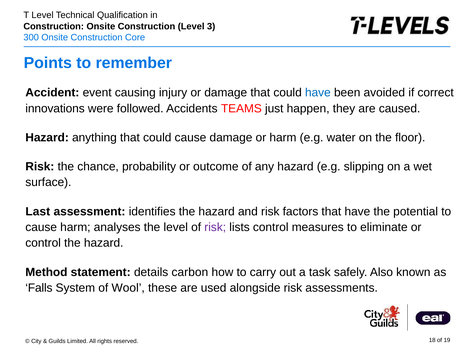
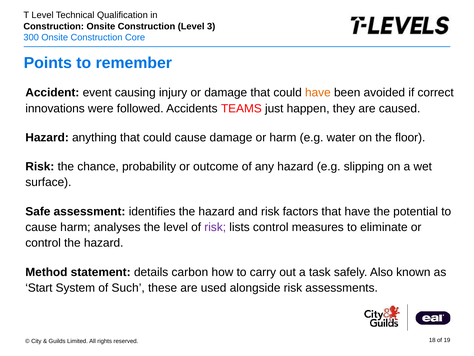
have colour: blue -> orange (318, 93)
Last: Last -> Safe (38, 211)
Falls: Falls -> Start (39, 288)
Wool: Wool -> Such (128, 288)
